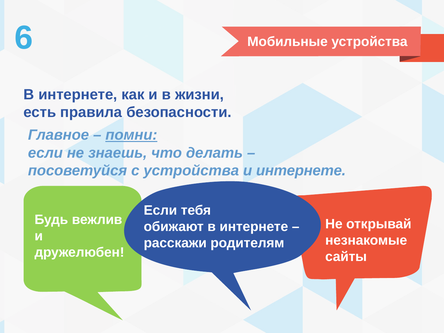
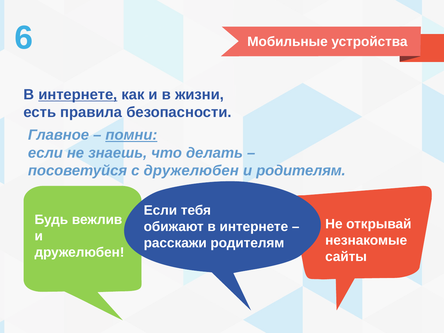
интернете underline: none -> present (78, 95)
с устройства: устройства -> дружелюбен (191, 171)
и интернете: интернете -> родителям (301, 171)
